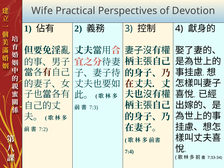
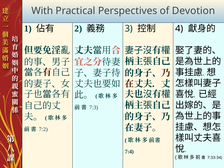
Wife: Wife -> With (42, 11)
